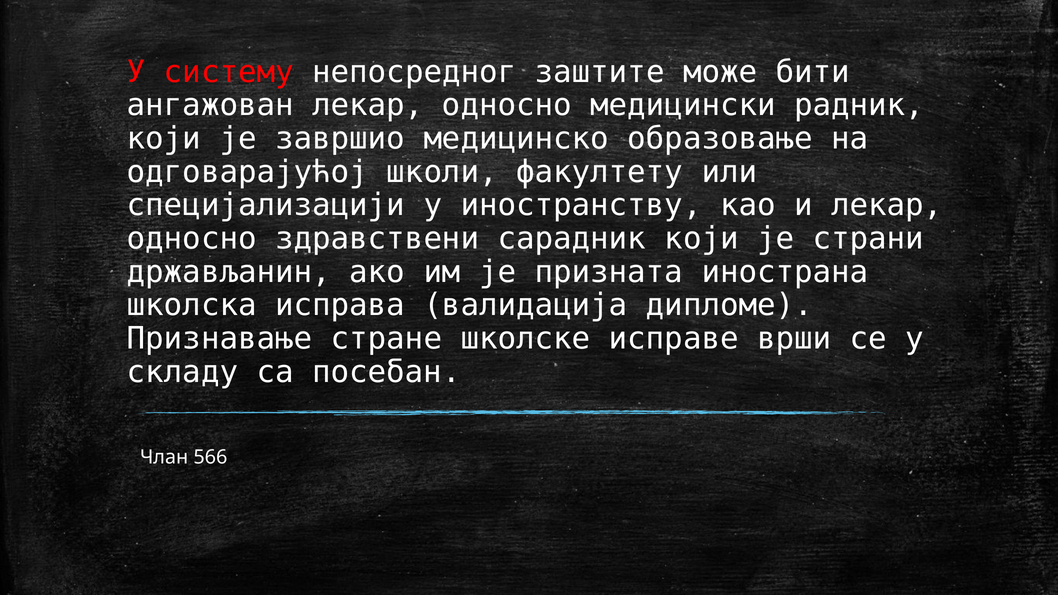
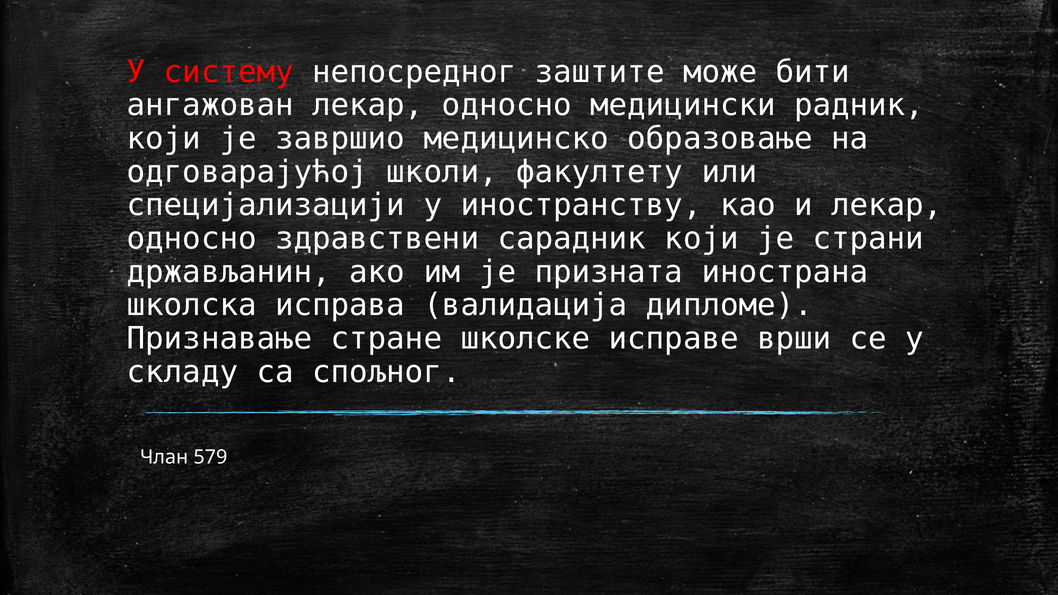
посебан: посебан -> спољног (386, 372)
566: 566 -> 579 (210, 457)
